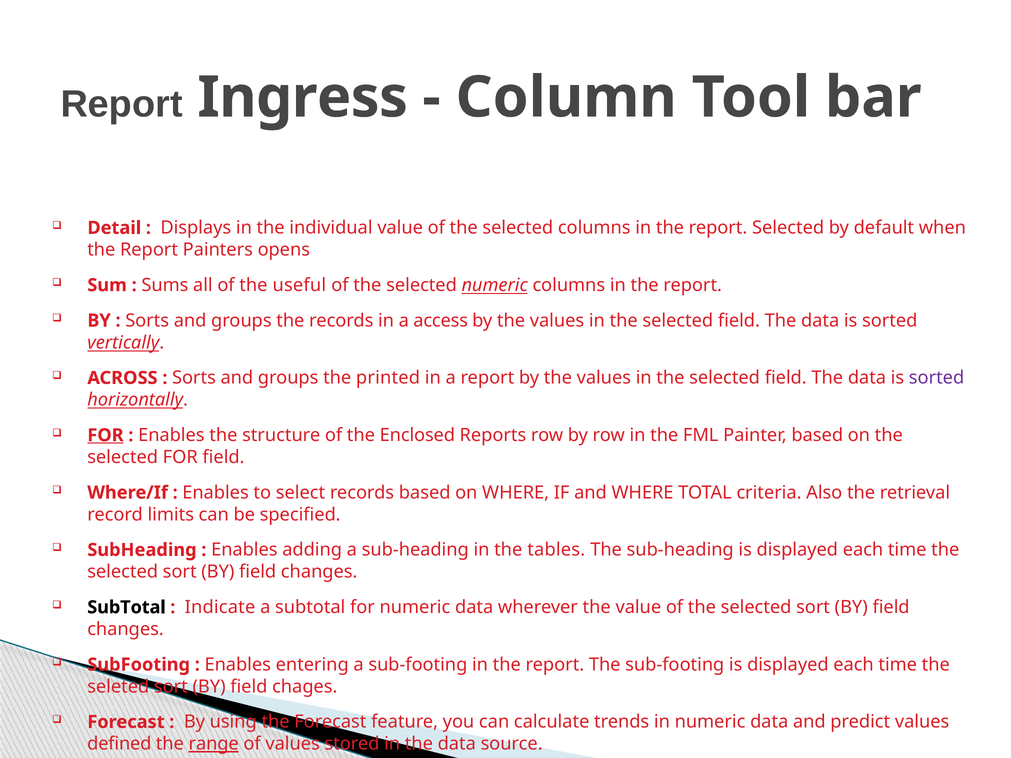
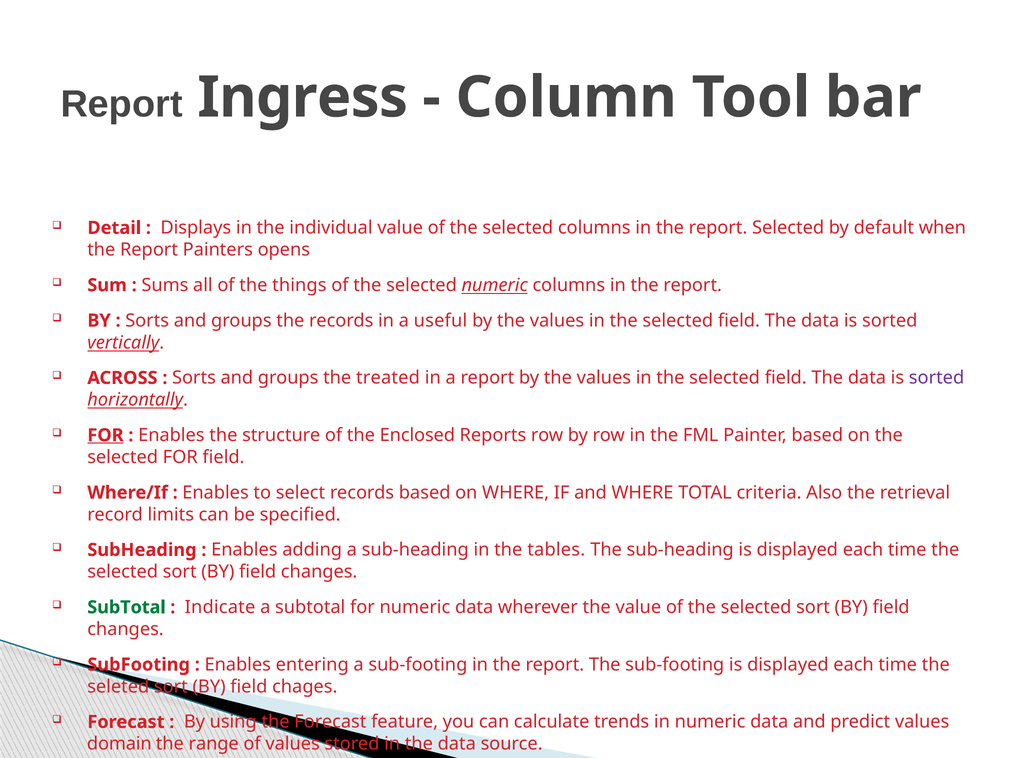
useful: useful -> things (299, 285)
access: access -> useful (441, 321)
printed: printed -> treated (388, 378)
SubTotal colour: black -> green (126, 607)
defined: defined -> domain (119, 744)
range underline: present -> none (214, 744)
